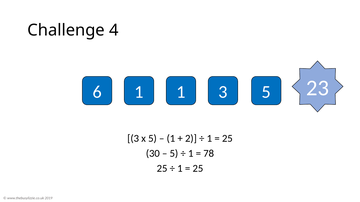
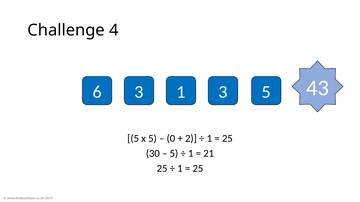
6 1: 1 -> 3 (139, 92)
23: 23 -> 43 (318, 88)
3: 3 -> 5 (133, 139)
1: 1 -> 0 (171, 139)
78: 78 -> 21 (209, 154)
